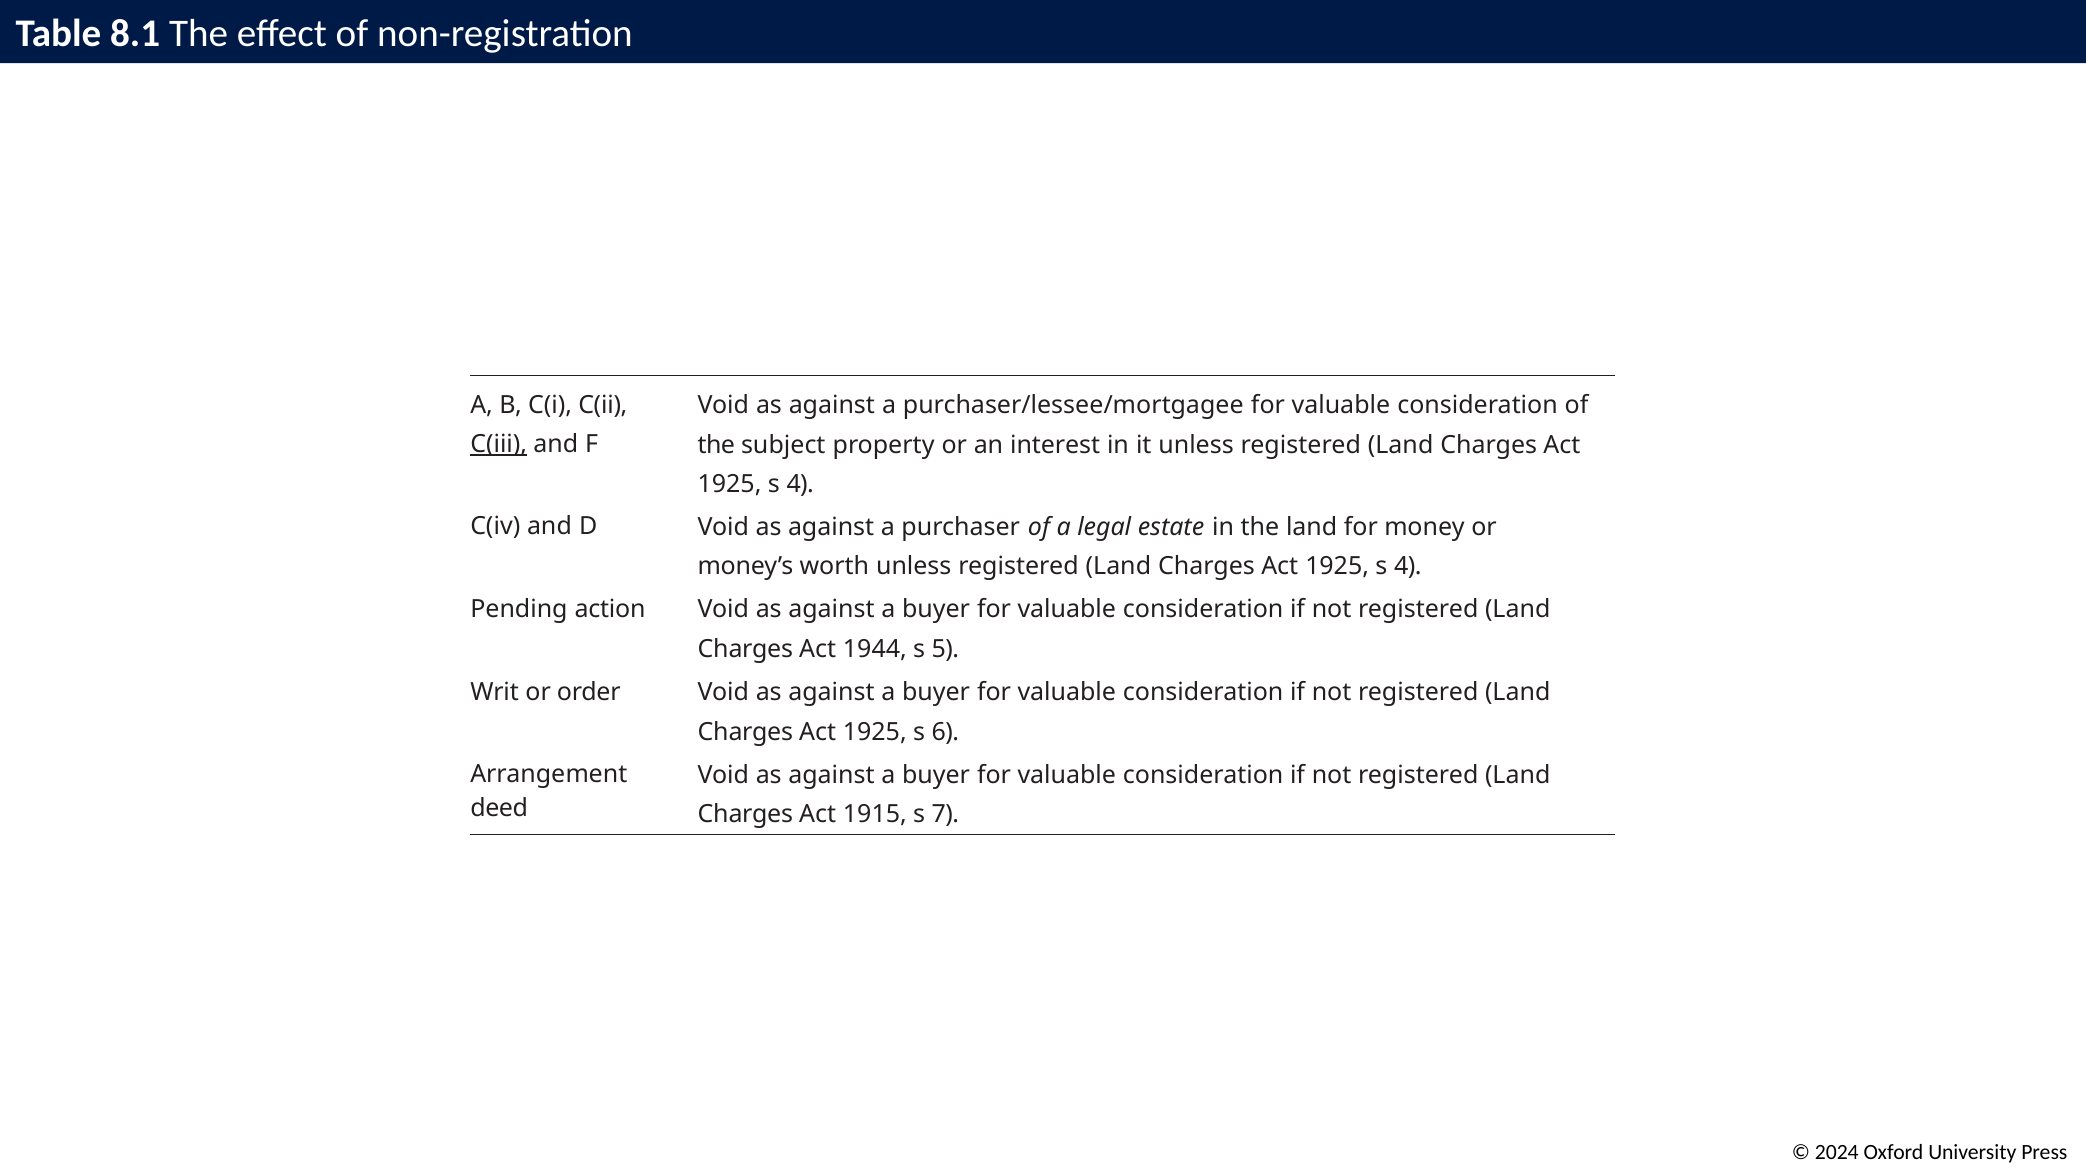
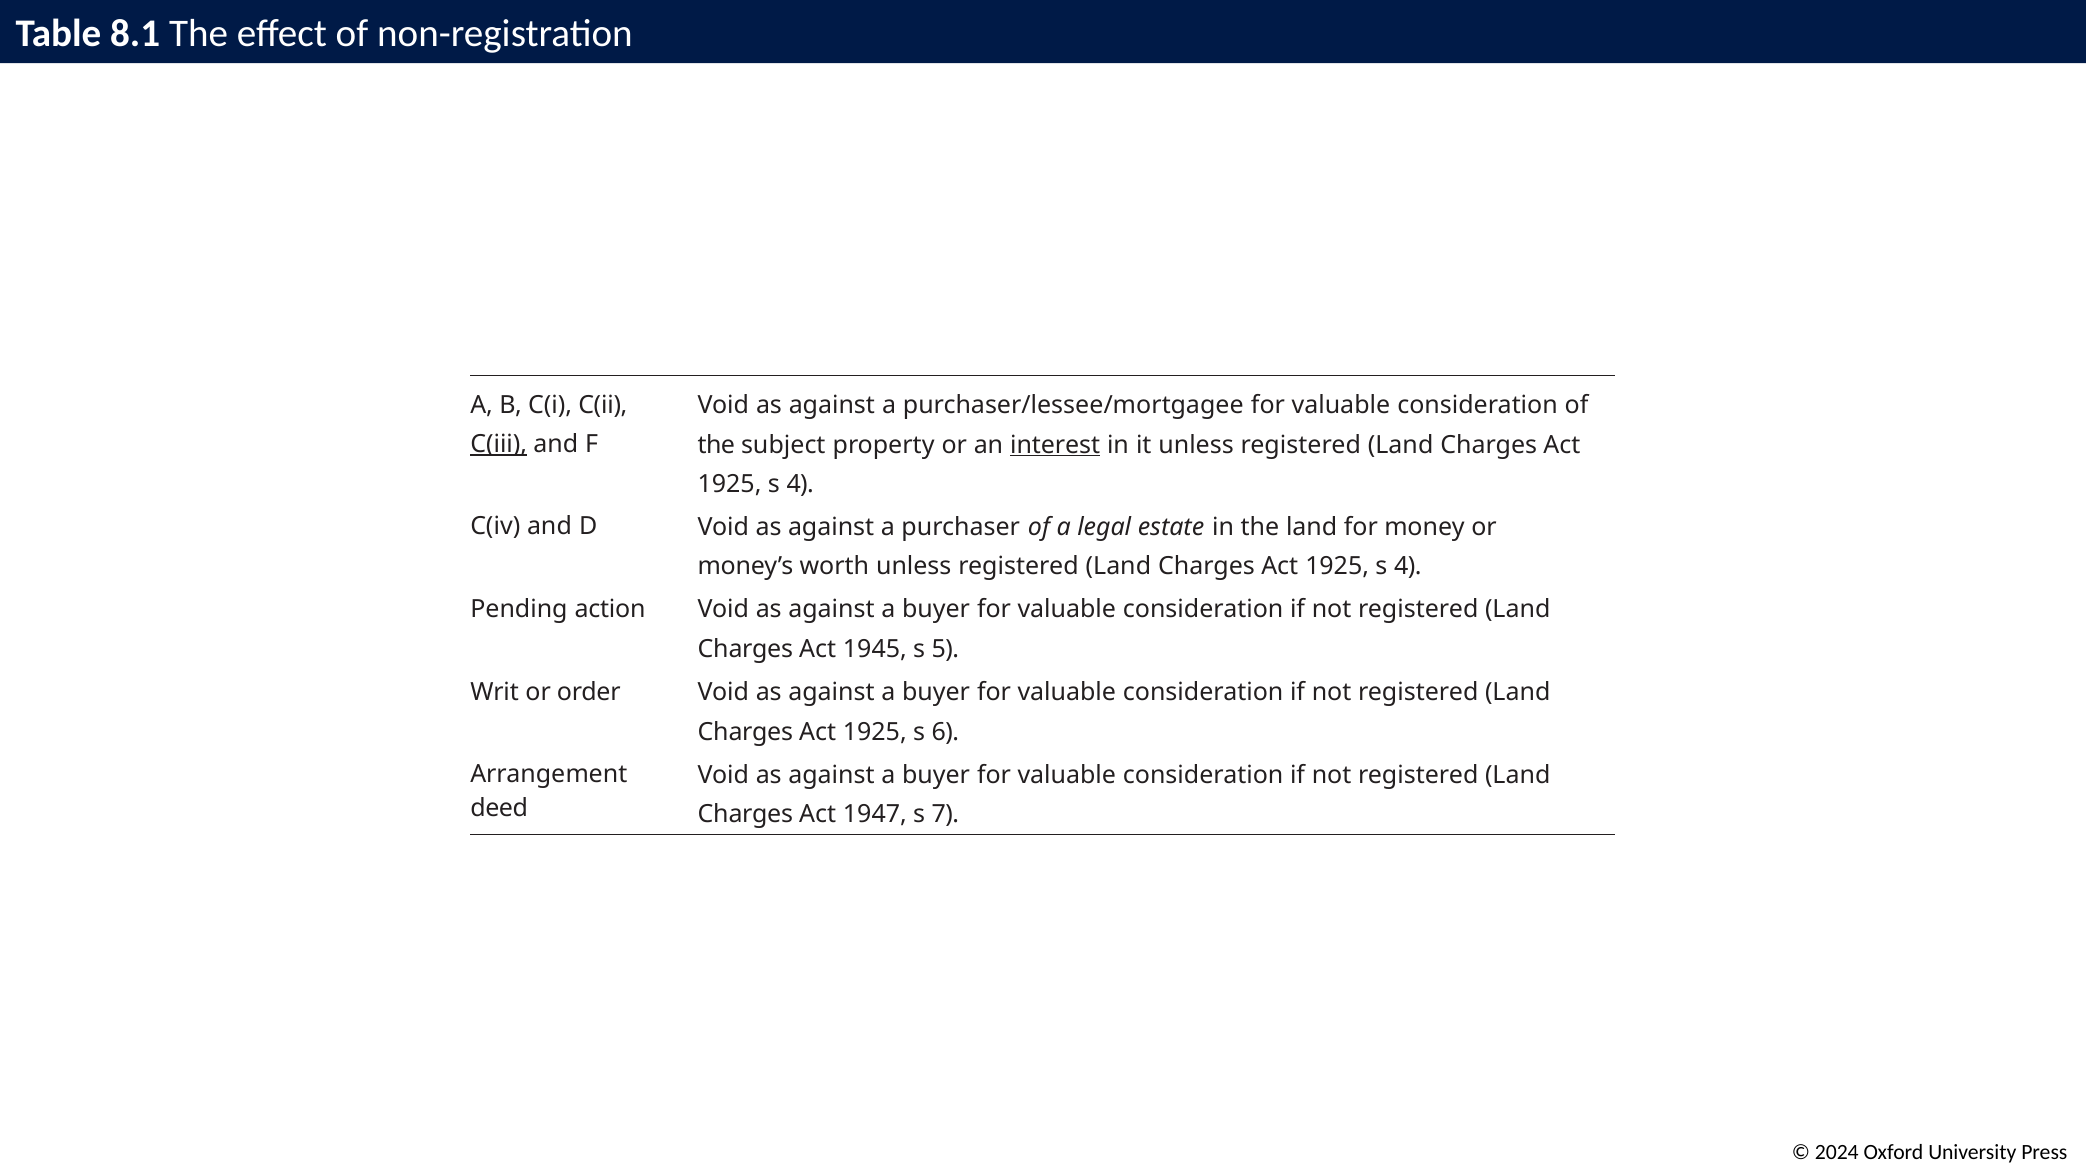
interest underline: none -> present (1055, 445)
1944: 1944 -> 1945 (875, 649)
1915: 1915 -> 1947 (875, 815)
